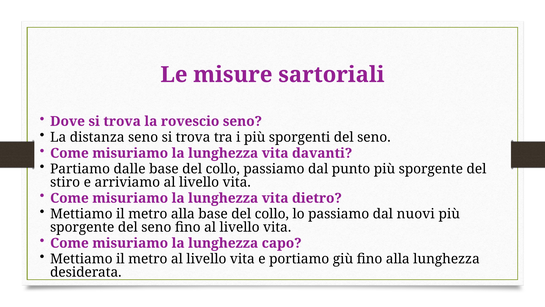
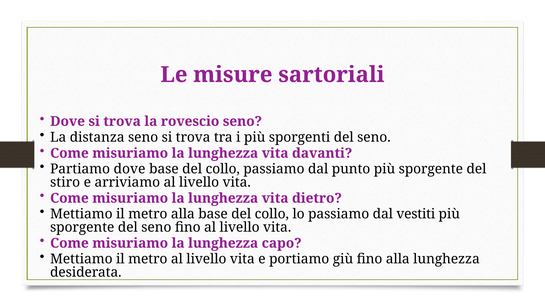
Partiamo dalle: dalle -> dove (130, 169)
nuovi: nuovi -> vestiti (416, 214)
